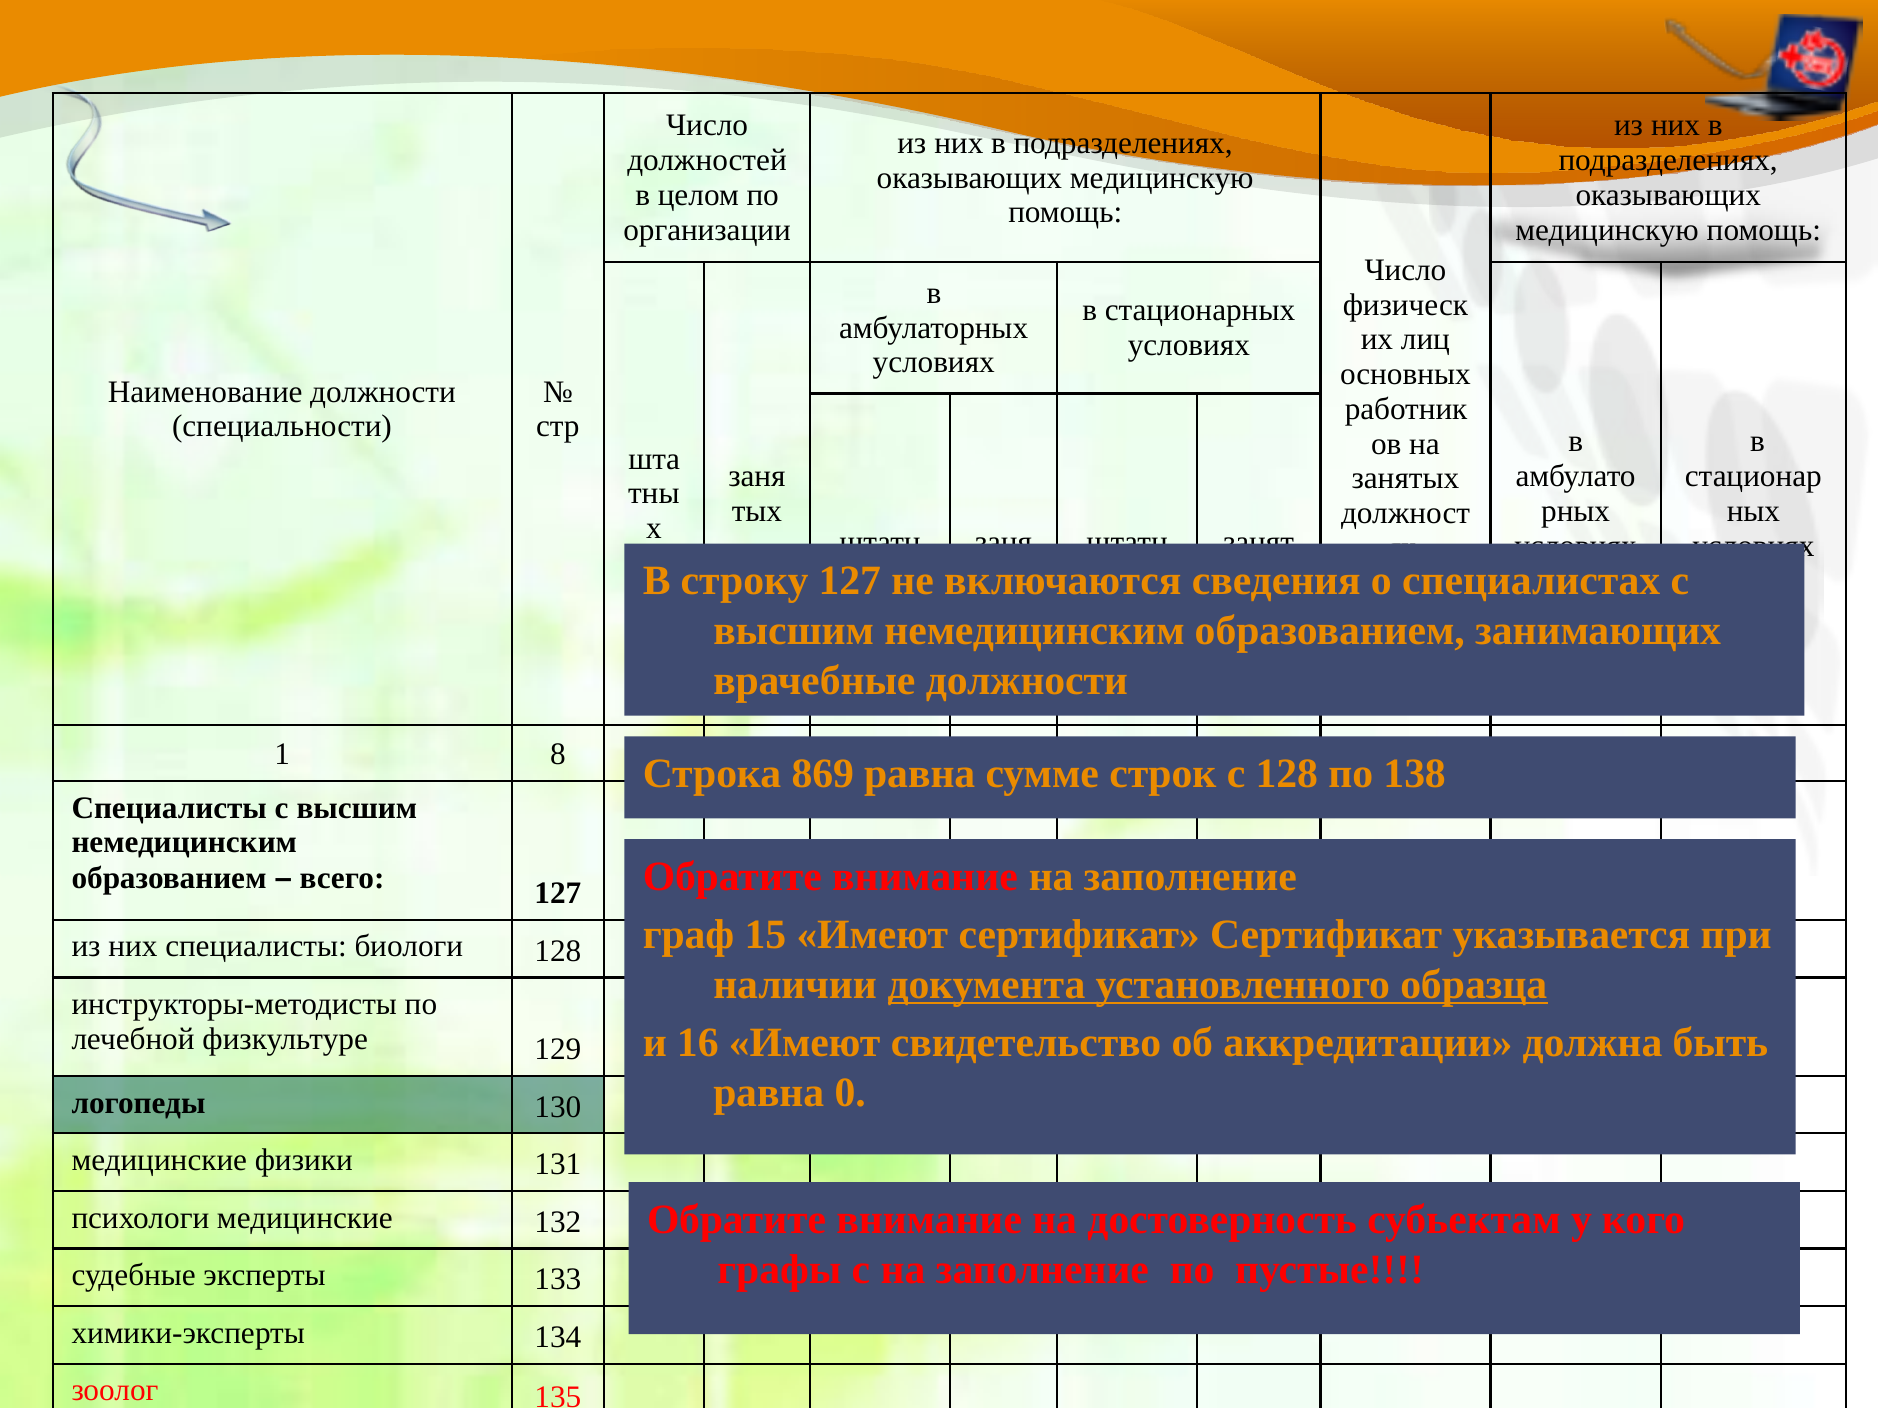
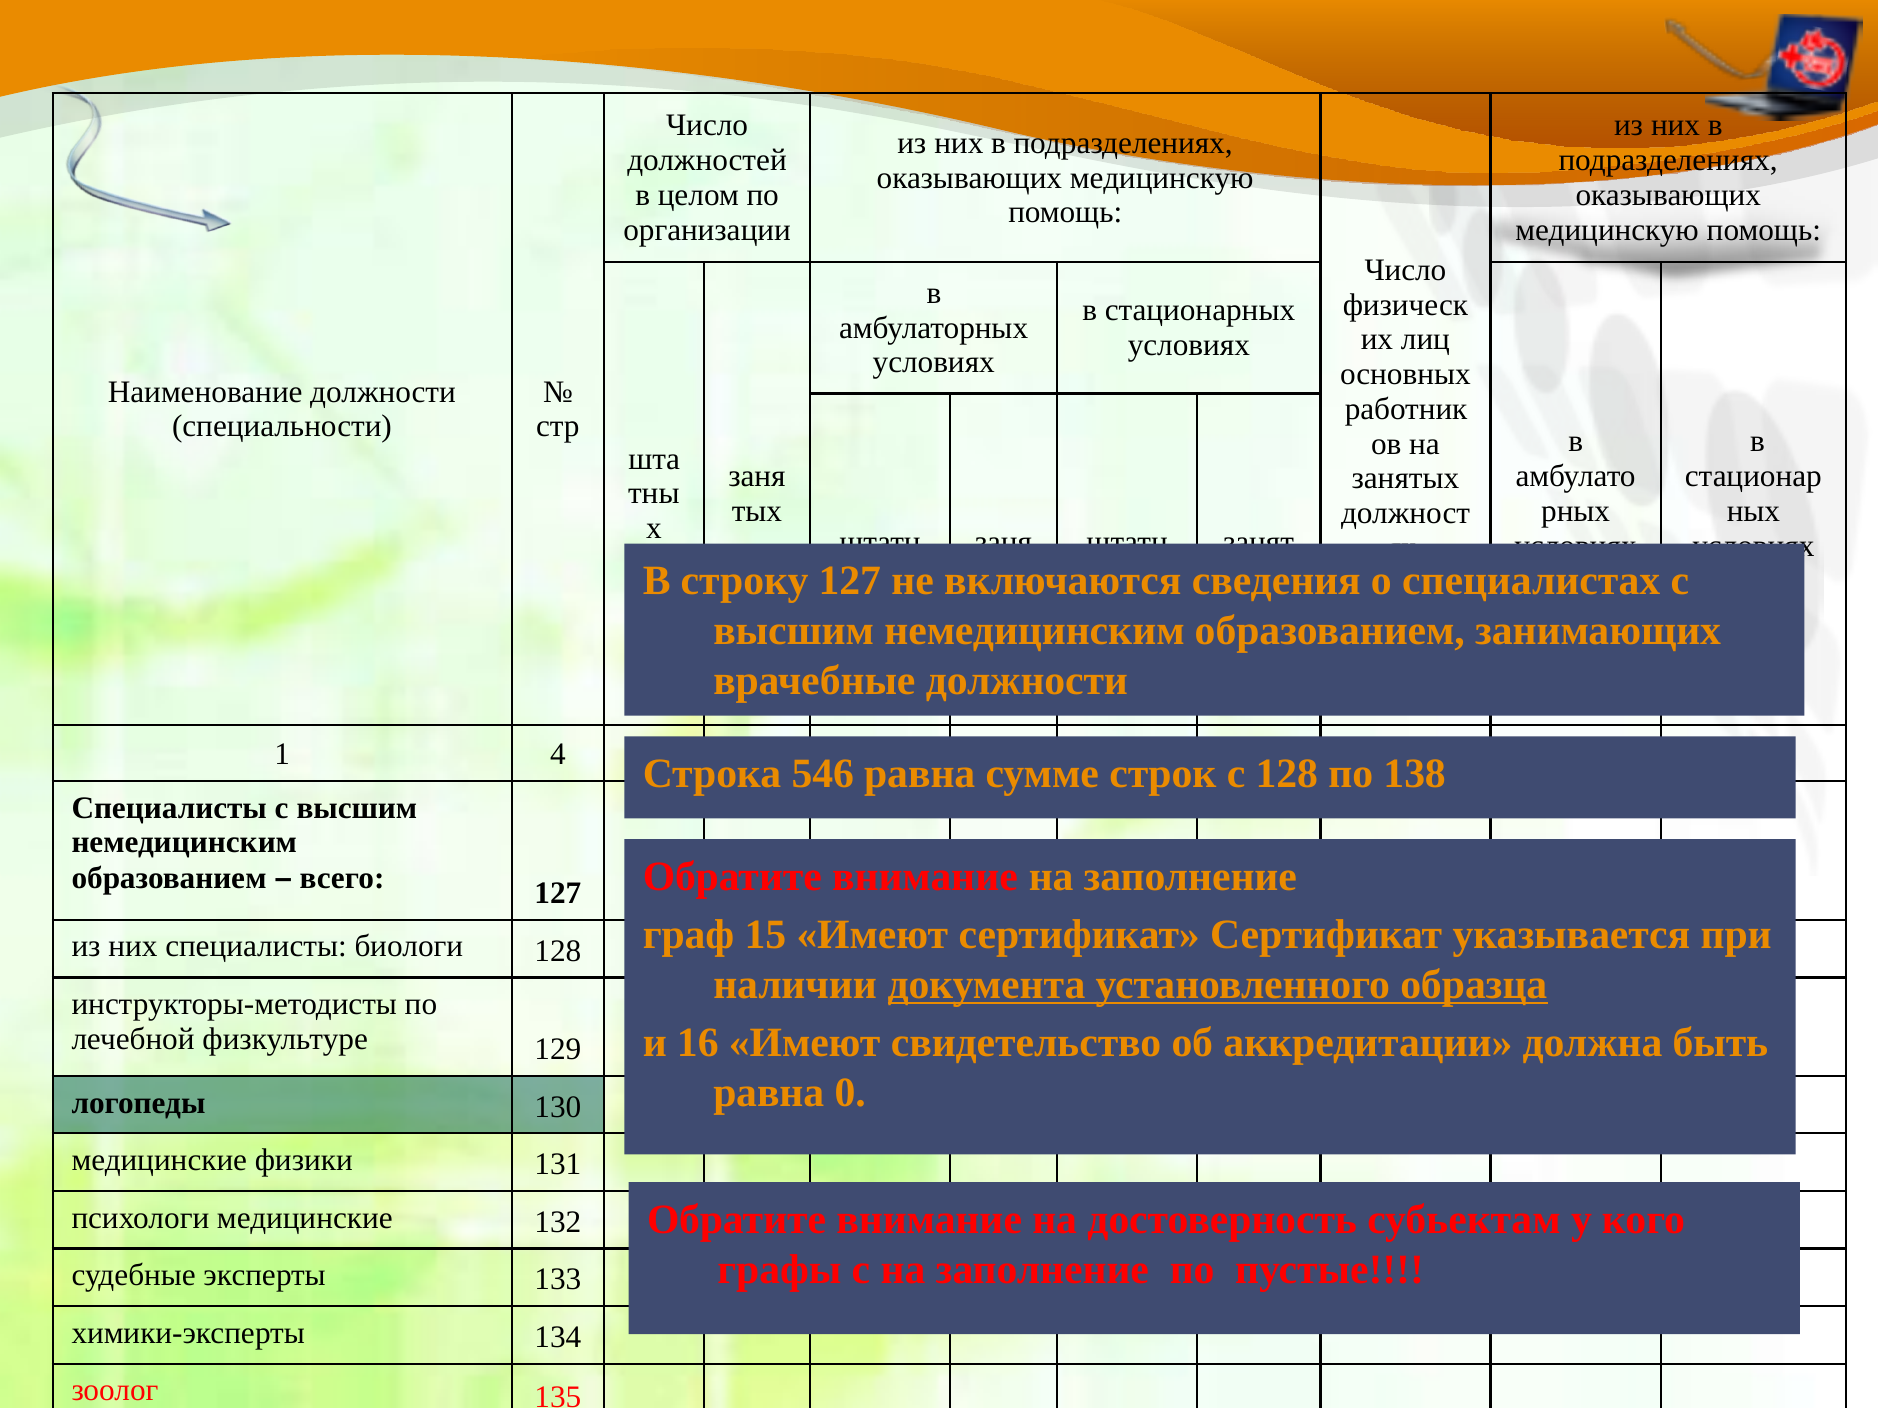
1 8: 8 -> 4 (558, 755)
869: 869 -> 546 (823, 774)
